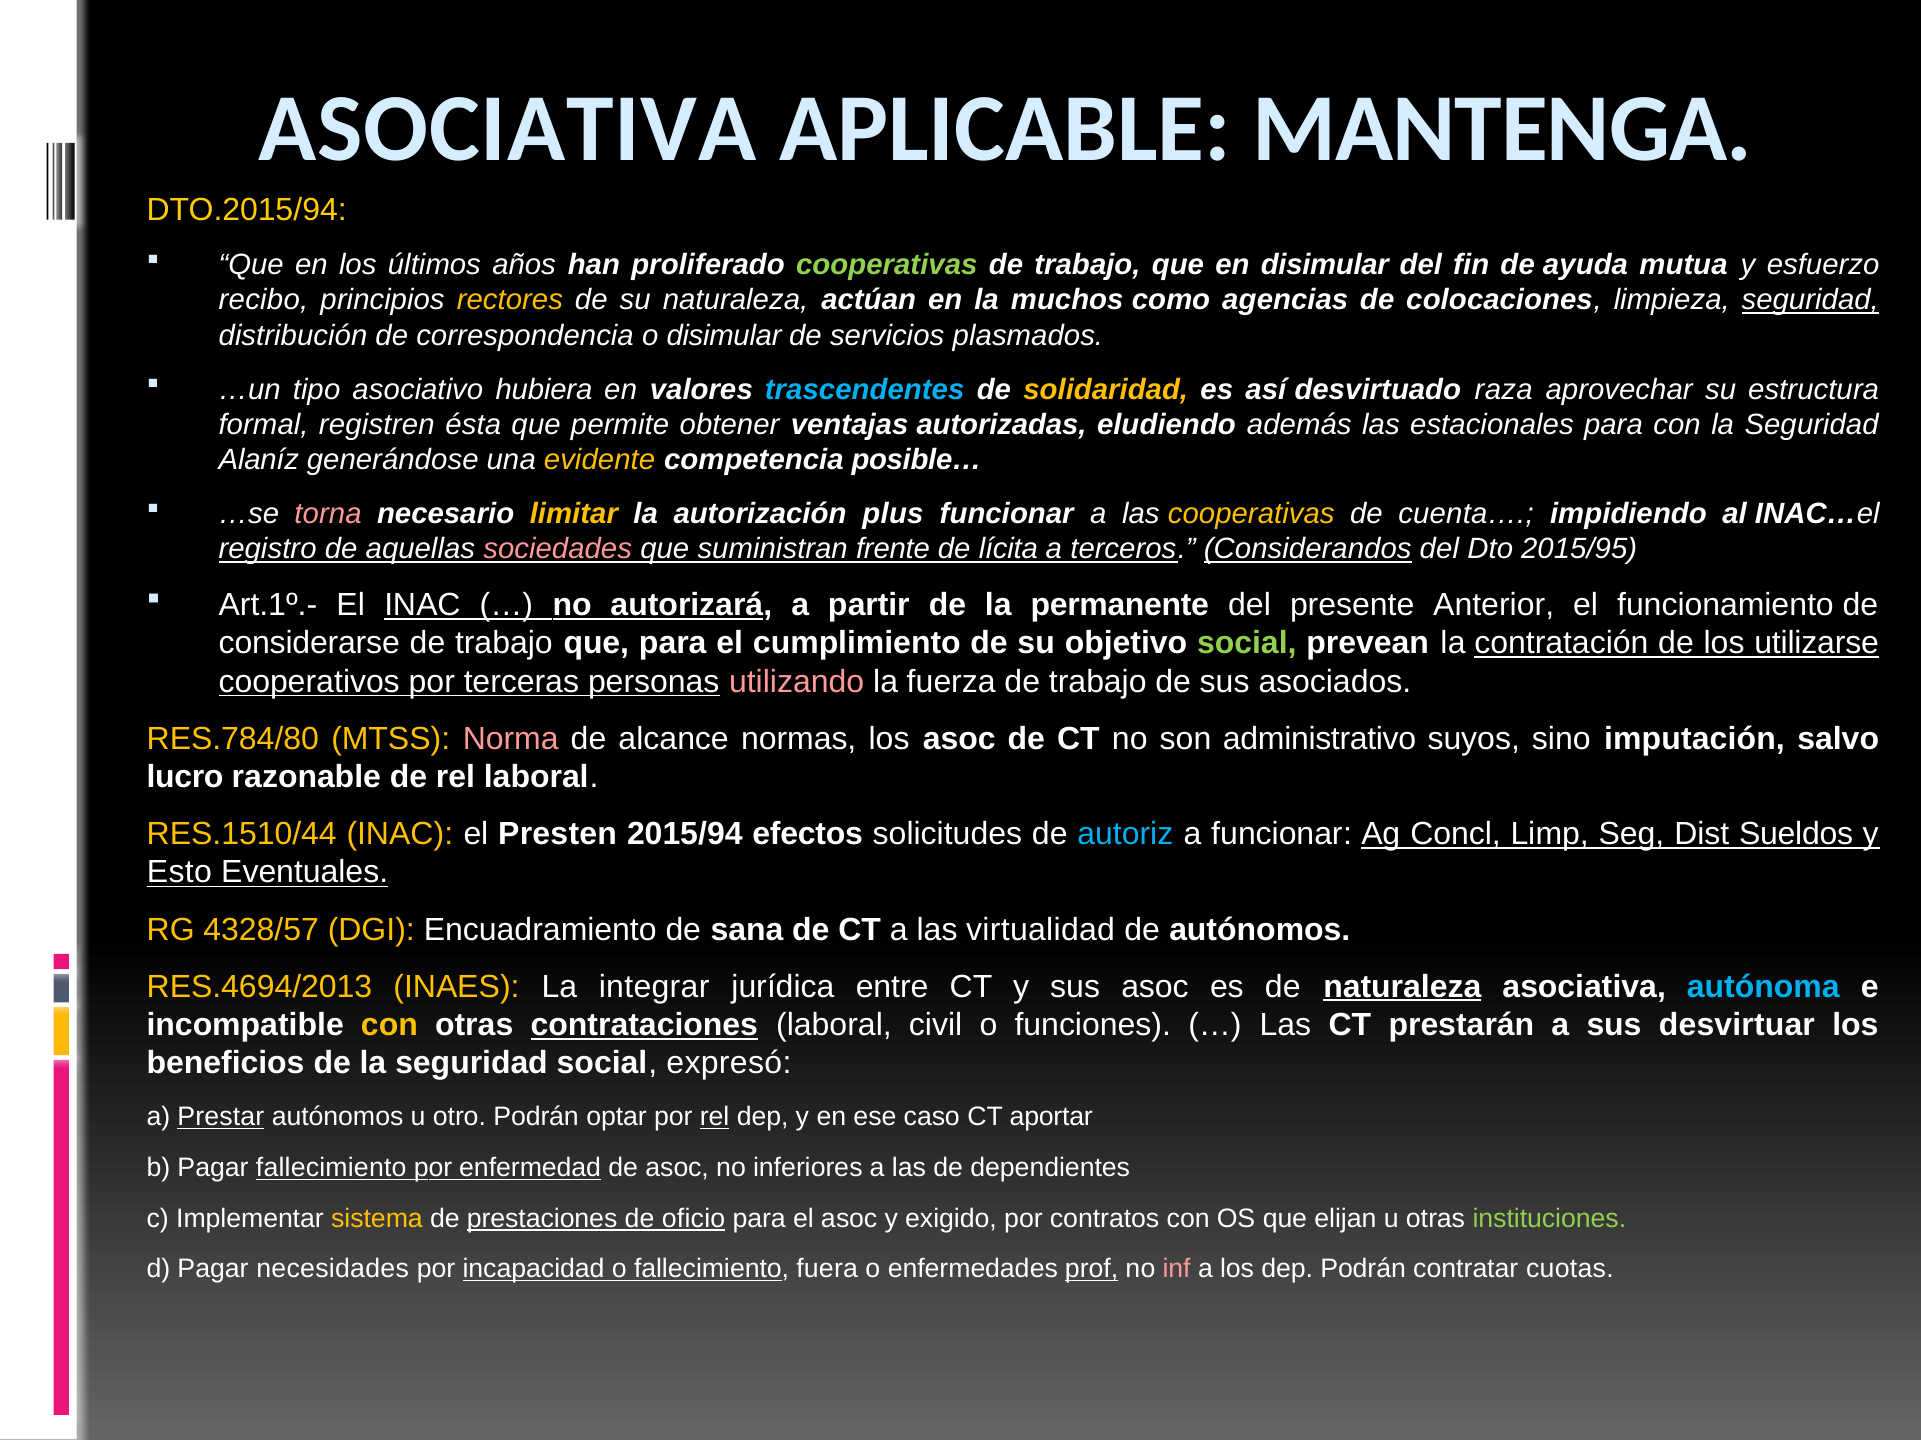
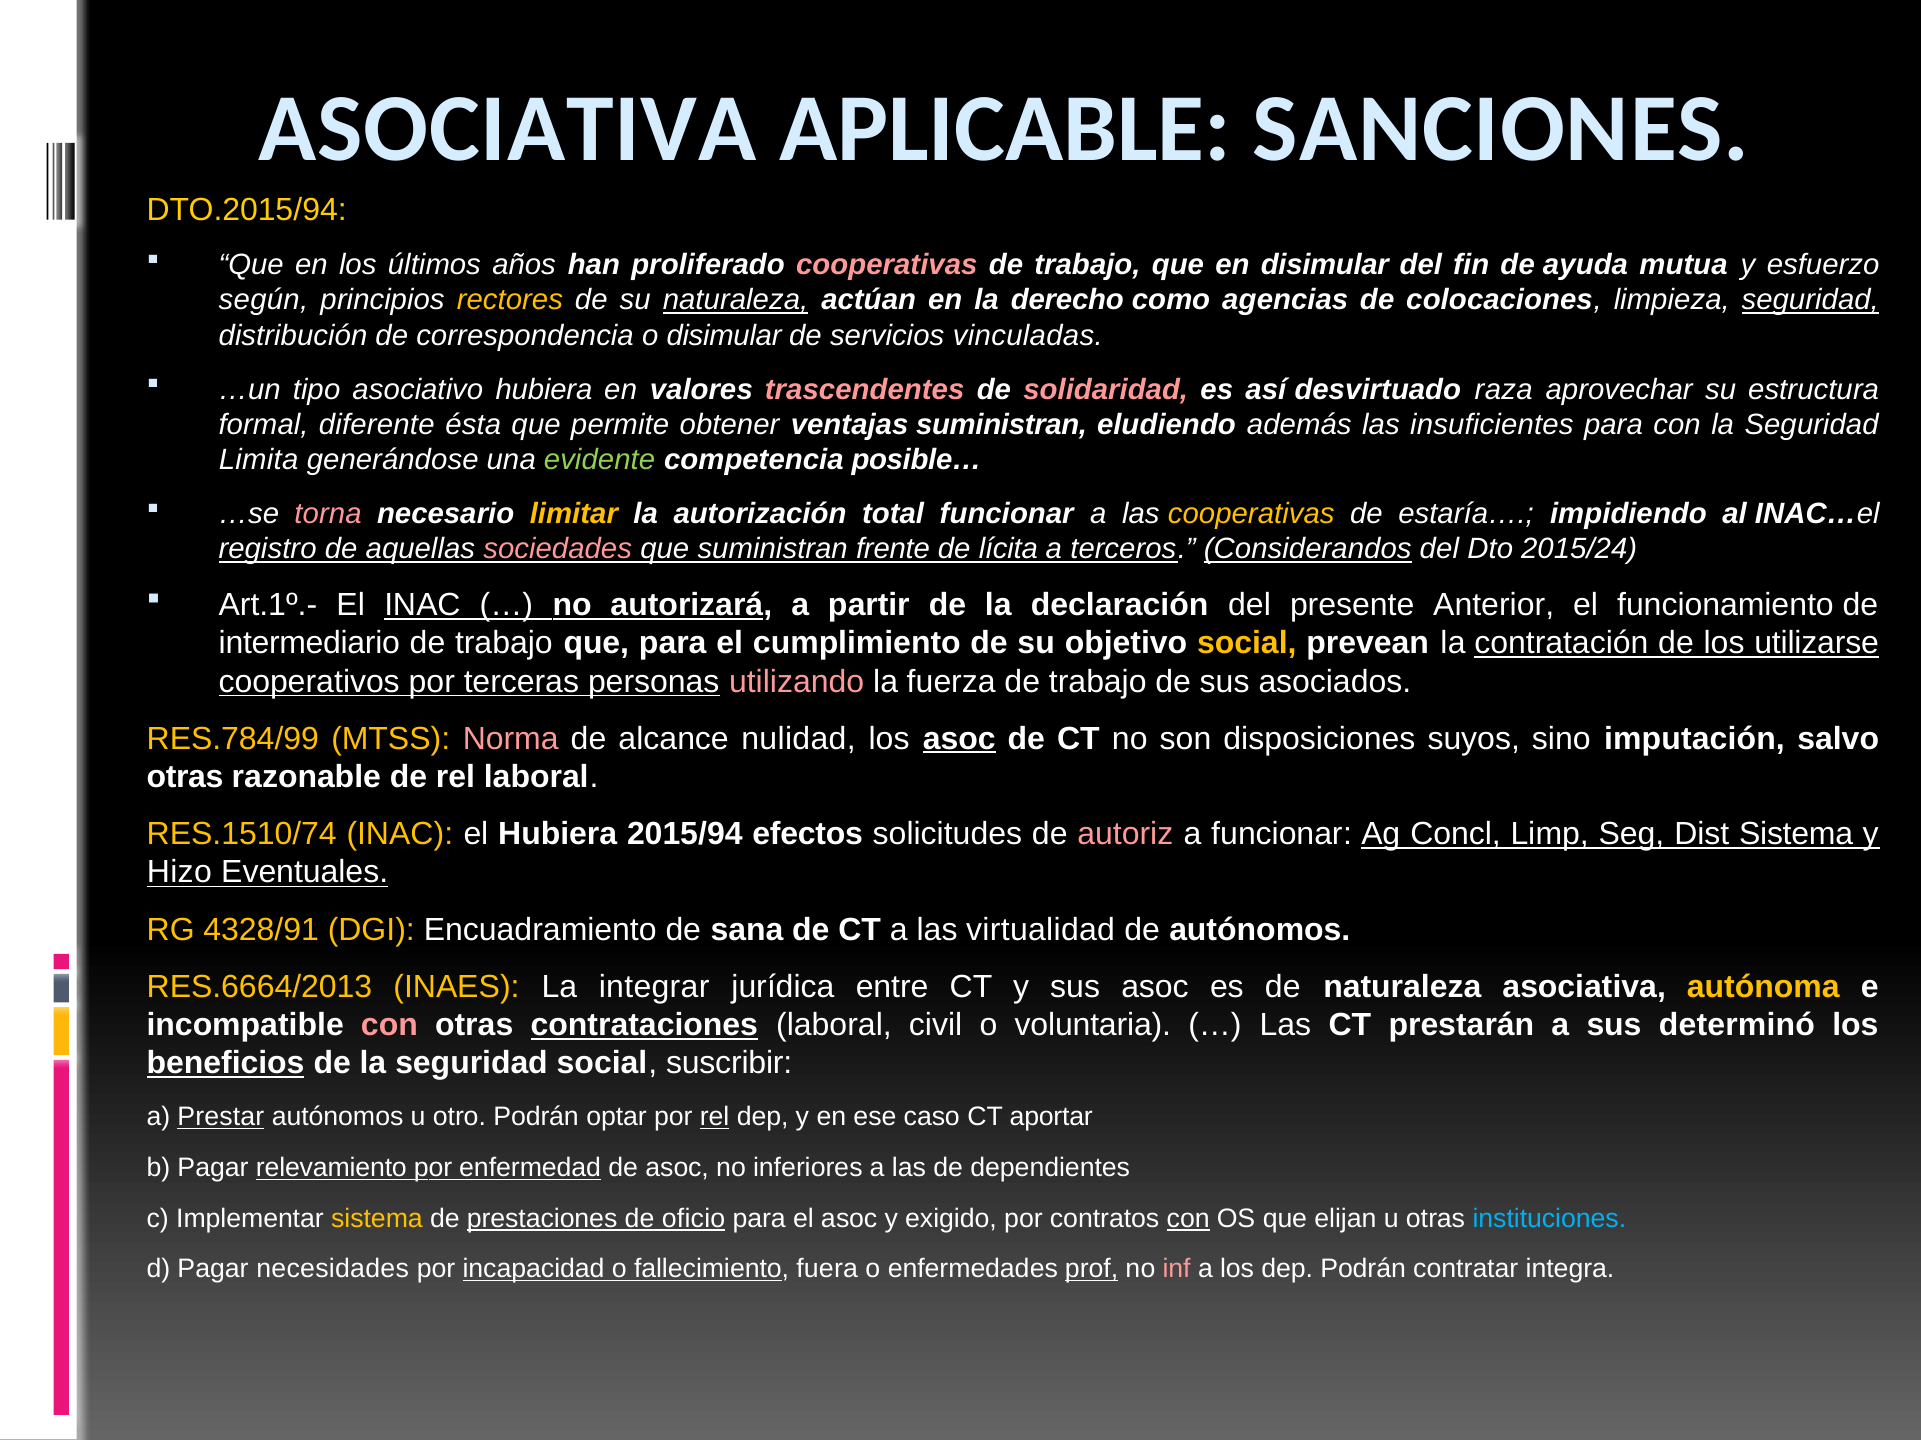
MANTENGA: MANTENGA -> SANCIONES (1501, 129)
cooperativas colour: light green -> pink (887, 265)
recibo: recibo -> según (263, 300)
naturaleza underline: none -> present (736, 300)
muchos: muchos -> derecho (1067, 300)
plasmados: plasmados -> vinculadas (1028, 336)
trascendentes colour: light blue -> pink (865, 390)
solidaridad colour: yellow -> pink (1106, 390)
registren: registren -> diferente (377, 425)
ventajas autorizadas: autorizadas -> suministran (1002, 425)
estacionales: estacionales -> insuficientes (1492, 425)
Alaníz: Alaníz -> Limita (259, 460)
evidente colour: yellow -> light green (600, 460)
plus: plus -> total (893, 514)
cuenta…: cuenta… -> estaría… (1466, 514)
2015/95: 2015/95 -> 2015/24 (1579, 549)
permanente: permanente -> declaración (1120, 605)
considerarse: considerarse -> intermediario (309, 643)
social colour: light green -> yellow (1247, 643)
RES.784/80: RES.784/80 -> RES.784/99 (233, 739)
normas: normas -> nulidad (799, 739)
asoc underline: none -> present (959, 739)
administrativo: administrativo -> disposiciones (1319, 739)
lucro: lucro -> otras (185, 777)
RES.1510/44: RES.1510/44 -> RES.1510/74 (242, 834)
el Presten: Presten -> Hubiera (558, 834)
autoriz colour: light blue -> pink (1125, 834)
Dist Sueldos: Sueldos -> Sistema (1796, 834)
Esto: Esto -> Hizo (179, 873)
4328/57: 4328/57 -> 4328/91 (261, 930)
RES.4694/2013: RES.4694/2013 -> RES.6664/2013 (259, 987)
naturaleza underline: present -> none (1402, 987)
autónoma colour: light blue -> yellow (1763, 987)
con colour: yellow -> pink (389, 1025)
funciones: funciones -> voluntaria (1093, 1025)
desvirtuar: desvirtuar -> determinó (1737, 1025)
beneficios underline: none -> present (226, 1064)
expresó: expresó -> suscribir (729, 1064)
Pagar fallecimiento: fallecimiento -> relevamiento (331, 1168)
con underline: none -> present (1188, 1219)
instituciones colour: light green -> light blue (1549, 1219)
cuotas: cuotas -> integra (1570, 1270)
